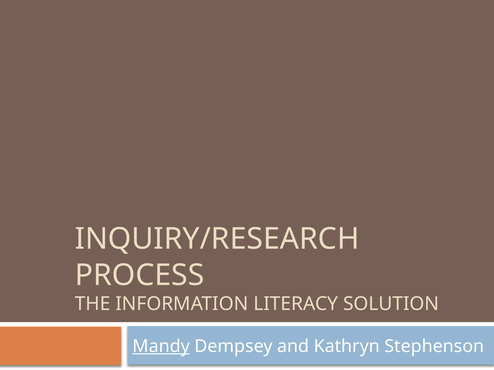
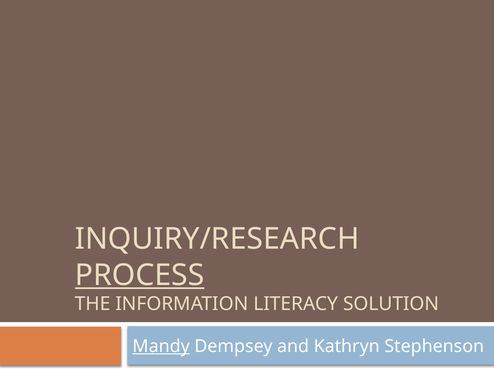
PROCESS underline: none -> present (140, 276)
